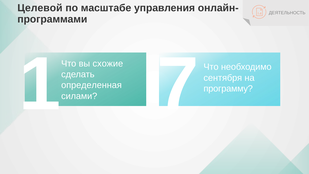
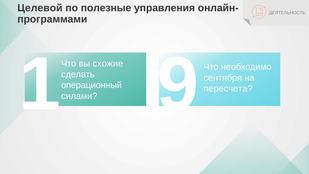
масштабе: масштабе -> полезные (106, 8)
определенная: определенная -> операционный (92, 85)
программу: программу -> пересчета (228, 89)
7: 7 -> 9 (178, 84)
